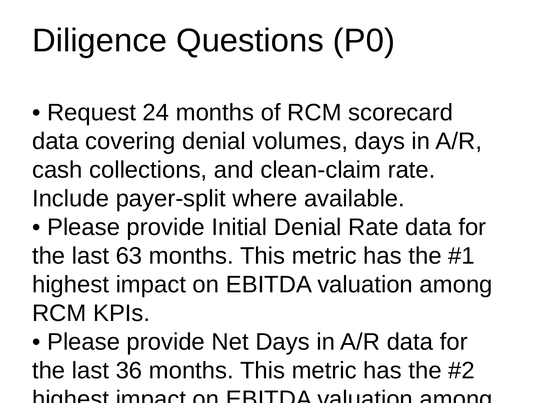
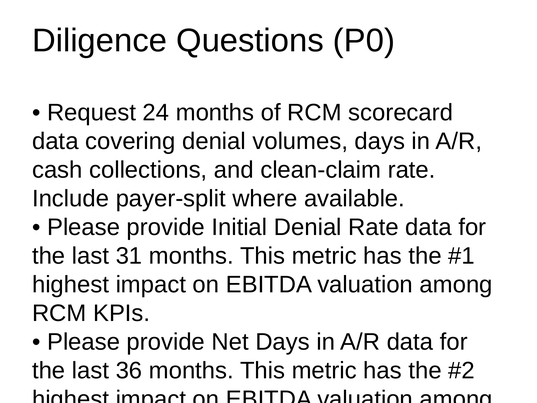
63: 63 -> 31 (129, 256)
